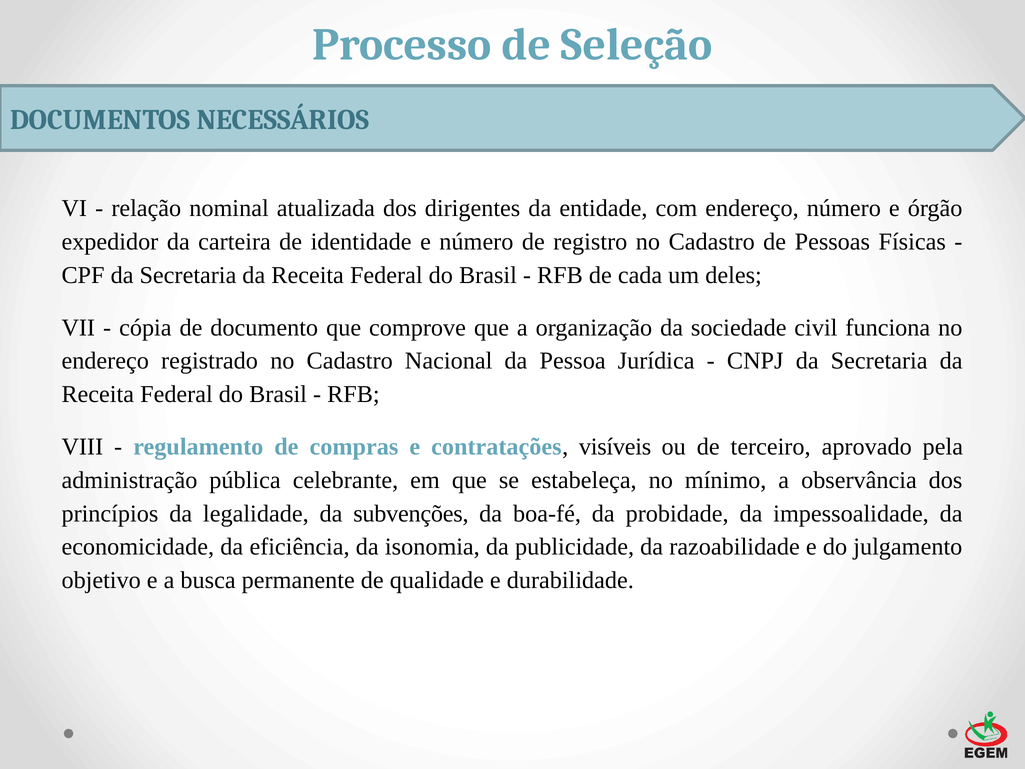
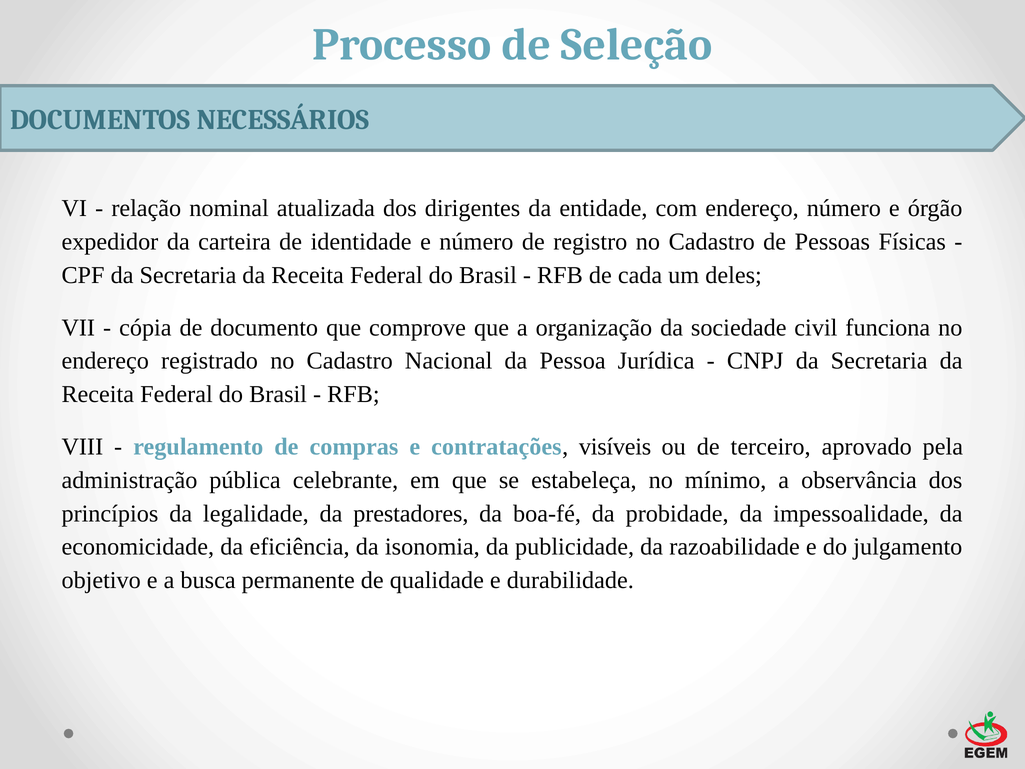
subvenções: subvenções -> prestadores (411, 513)
